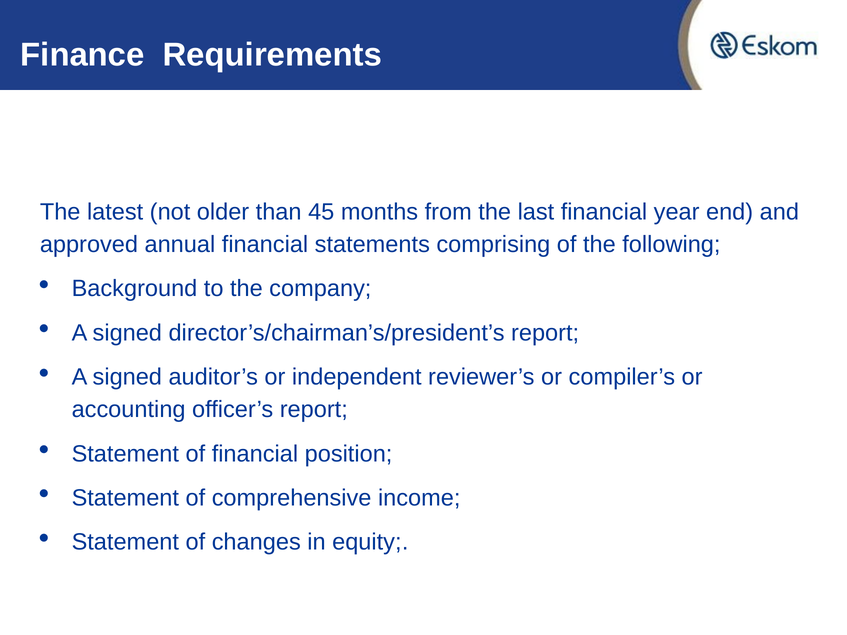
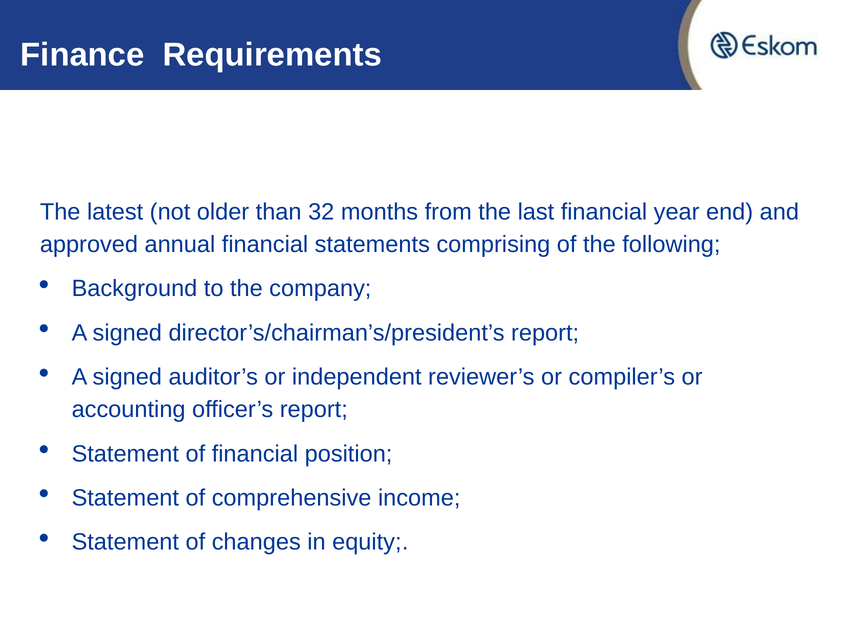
than 45: 45 -> 32 (321, 212)
